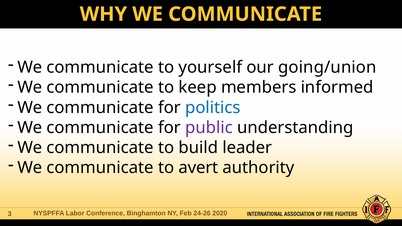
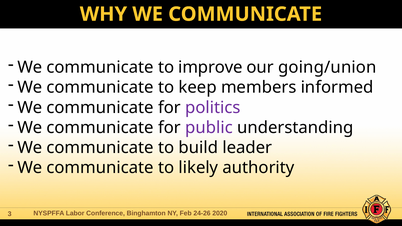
yourself: yourself -> improve (210, 67)
politics colour: blue -> purple (213, 108)
avert: avert -> likely (198, 168)
